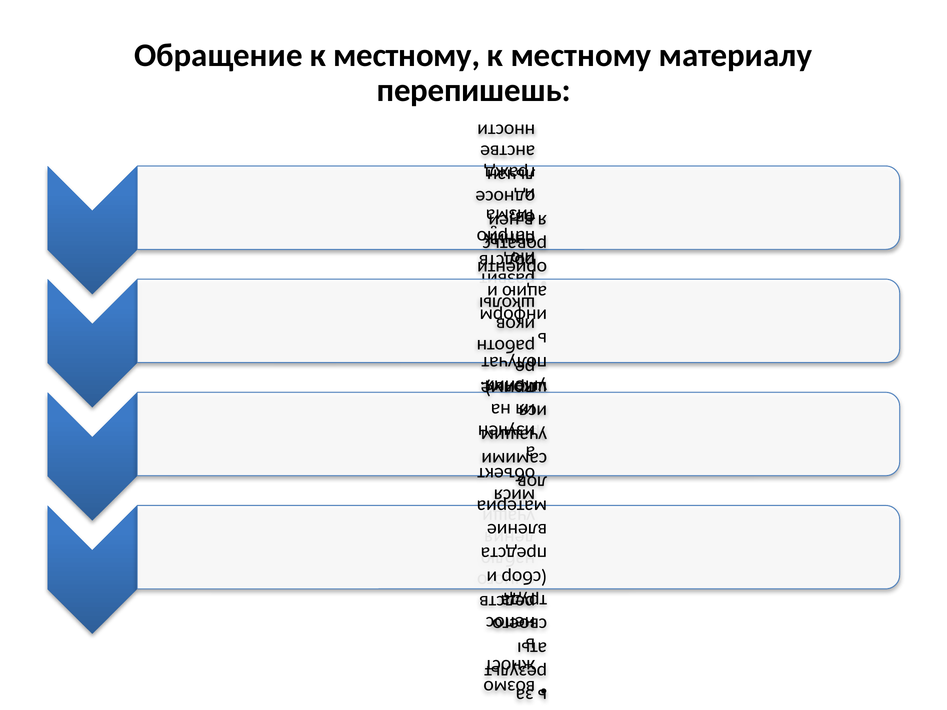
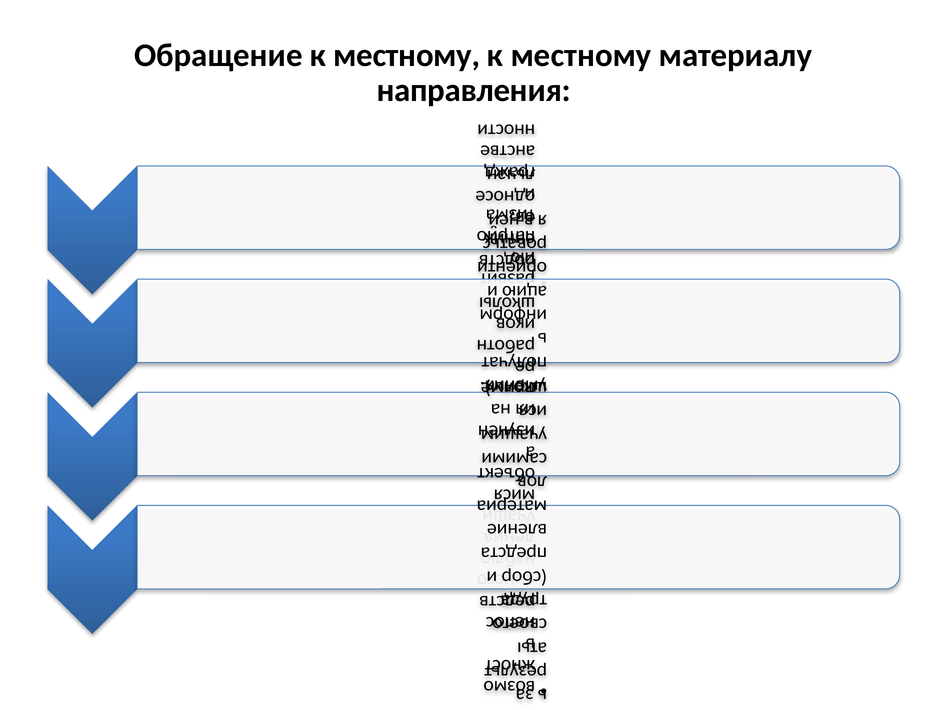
перепишешь: перепишешь -> направления (474, 91)
